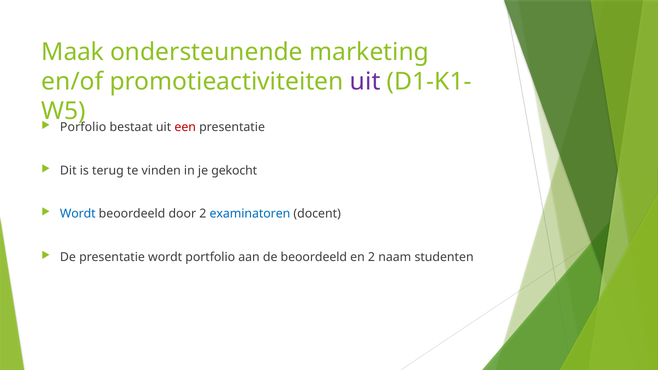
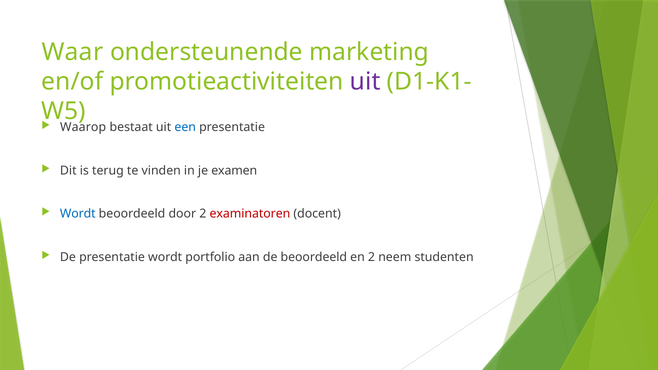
Maak: Maak -> Waar (72, 52)
Porfolio: Porfolio -> Waarop (83, 127)
een colour: red -> blue (185, 127)
gekocht: gekocht -> examen (234, 171)
examinatoren colour: blue -> red (250, 214)
naam: naam -> neem (395, 257)
